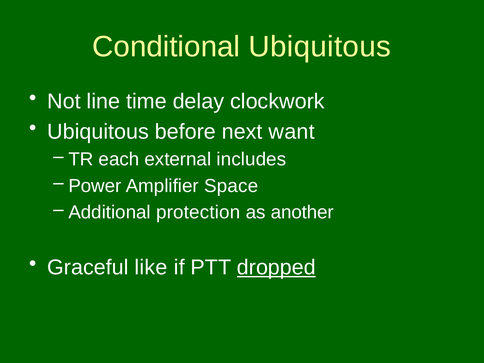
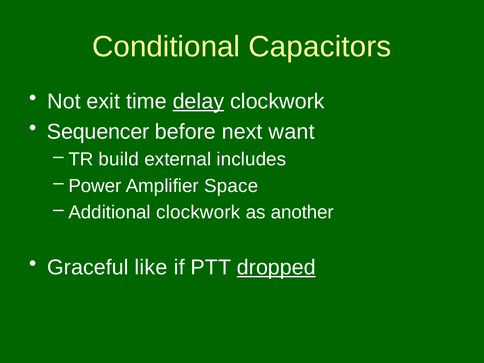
Conditional Ubiquitous: Ubiquitous -> Capacitors (320, 47)
line: line -> exit (103, 102)
delay underline: none -> present (198, 102)
Ubiquitous: Ubiquitous -> Sequencer (98, 132)
each: each -> build (119, 159)
Additional protection: protection -> clockwork (198, 212)
